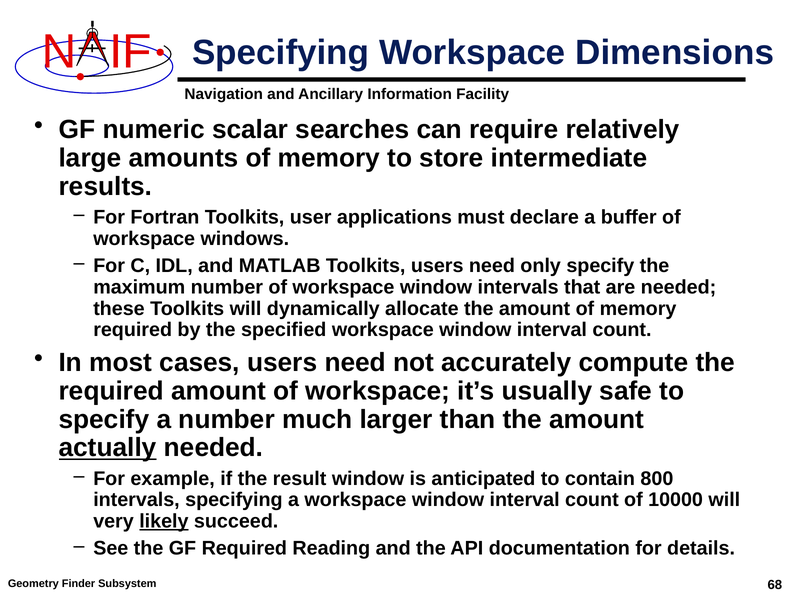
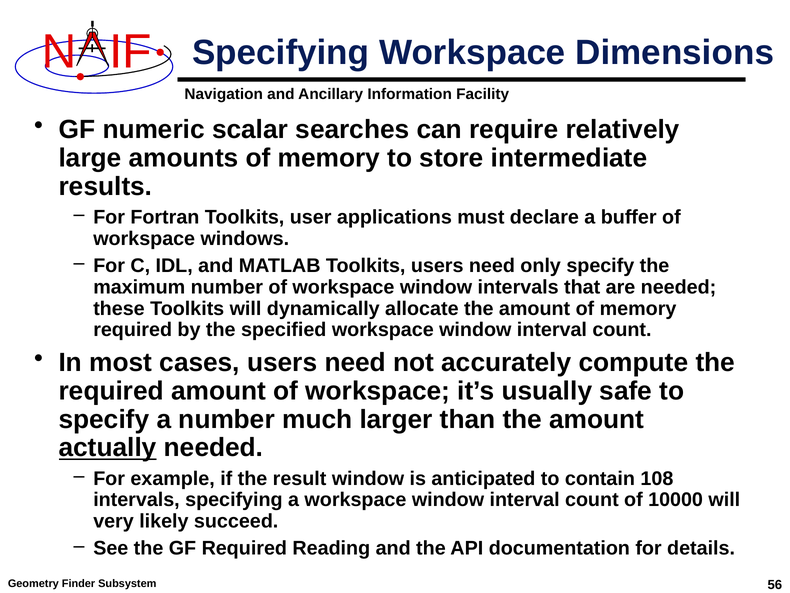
800: 800 -> 108 (657, 478)
likely underline: present -> none (164, 521)
68: 68 -> 56 (775, 585)
